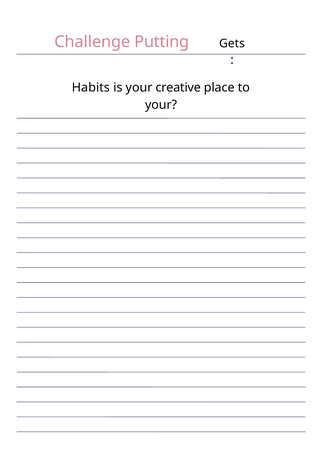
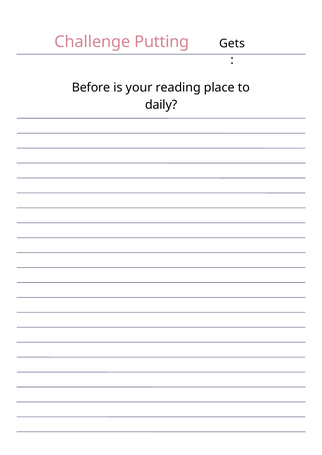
Habits: Habits -> Before (91, 88)
creative: creative -> reading (178, 88)
your: your -> daily (161, 105)
